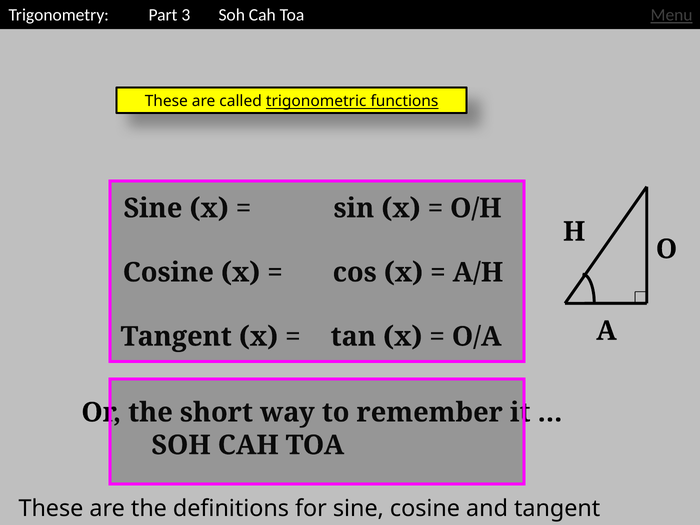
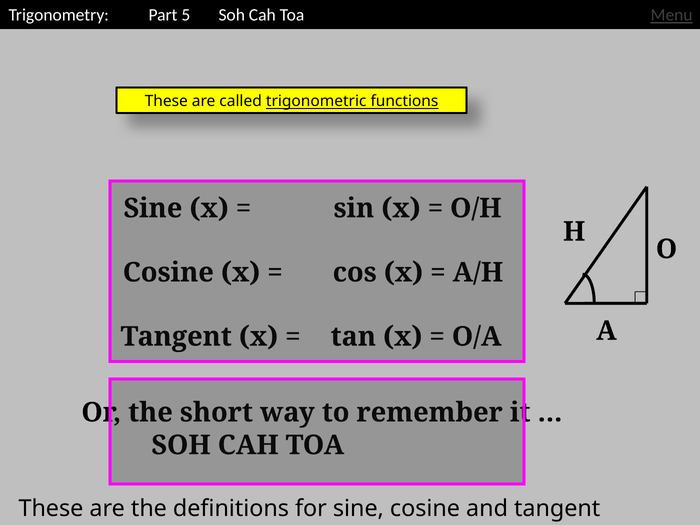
3: 3 -> 5 (186, 15)
